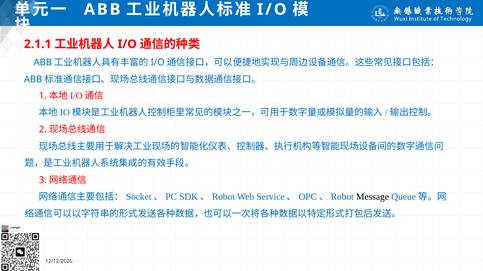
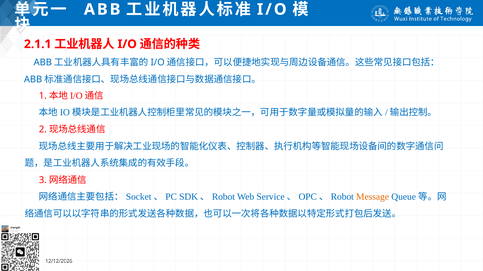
Message colour: black -> orange (373, 197)
